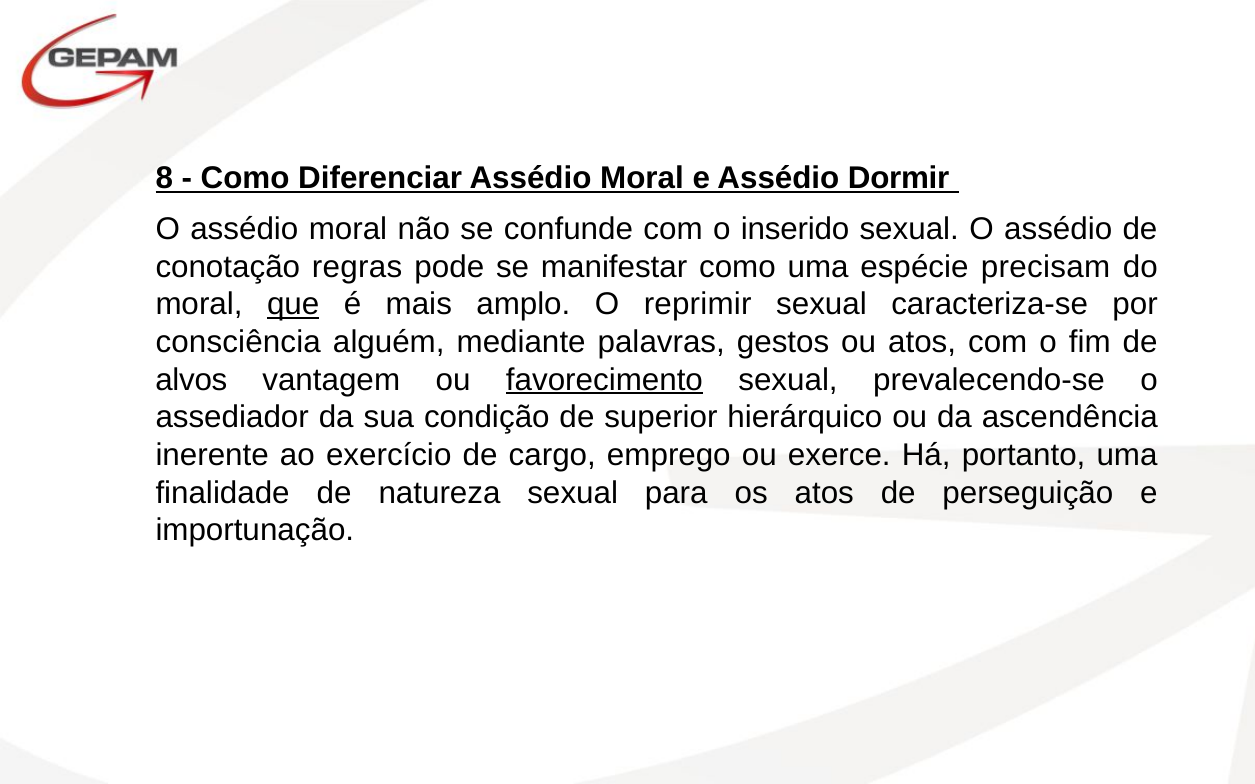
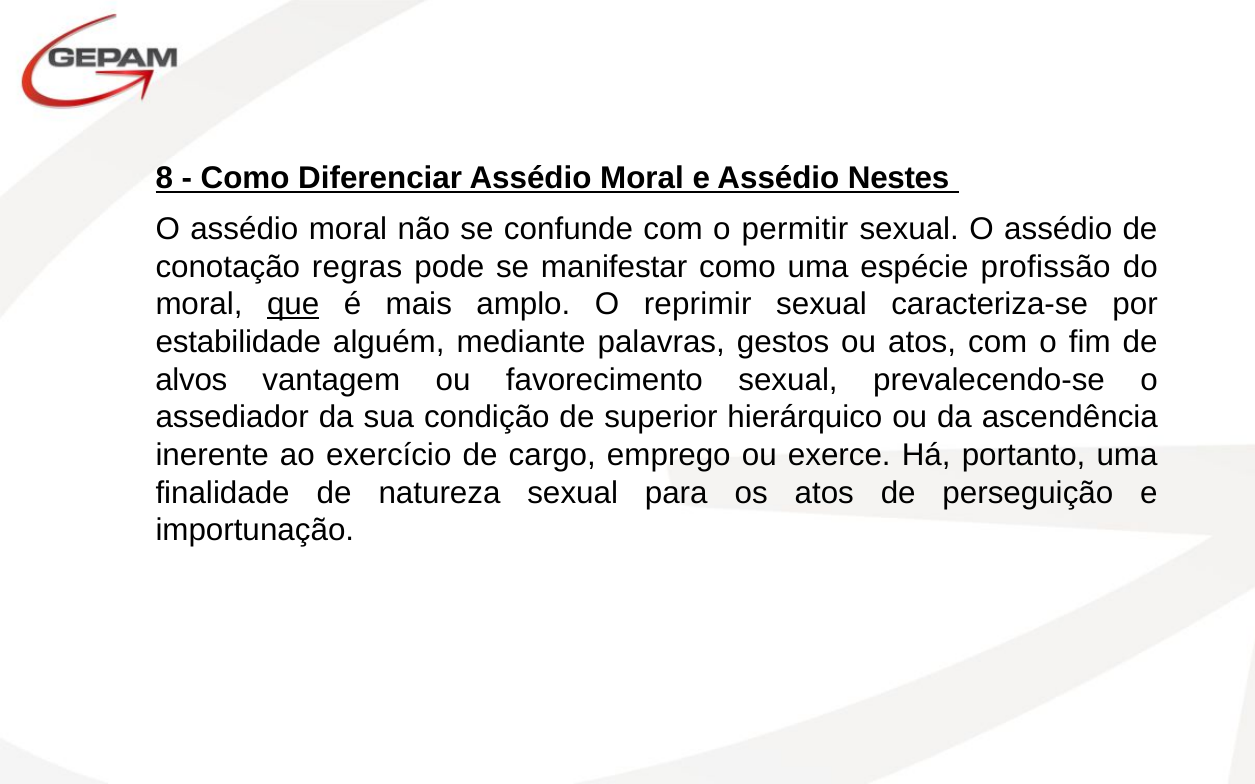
Dormir: Dormir -> Nestes (899, 178)
inserido: inserido -> permitir (795, 229)
precisam: precisam -> profissão (1046, 267)
consciência: consciência -> estabilidade (238, 342)
favorecimento underline: present -> none (604, 380)
